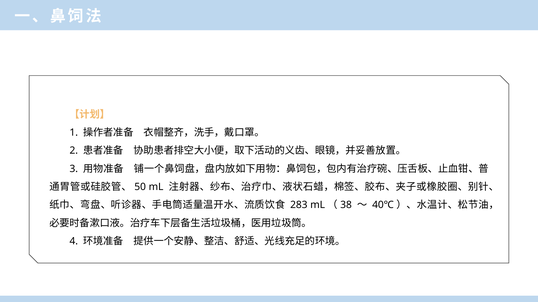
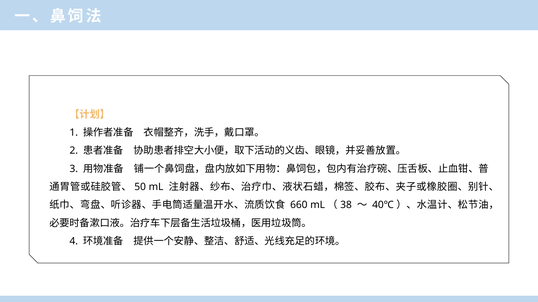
283: 283 -> 660 (299, 205)
